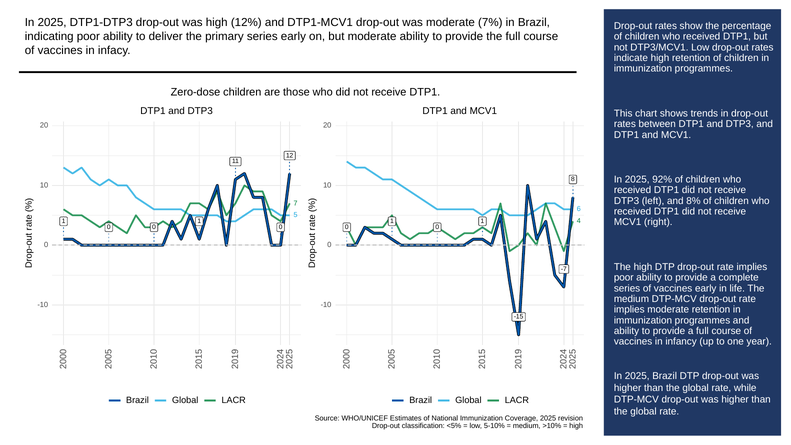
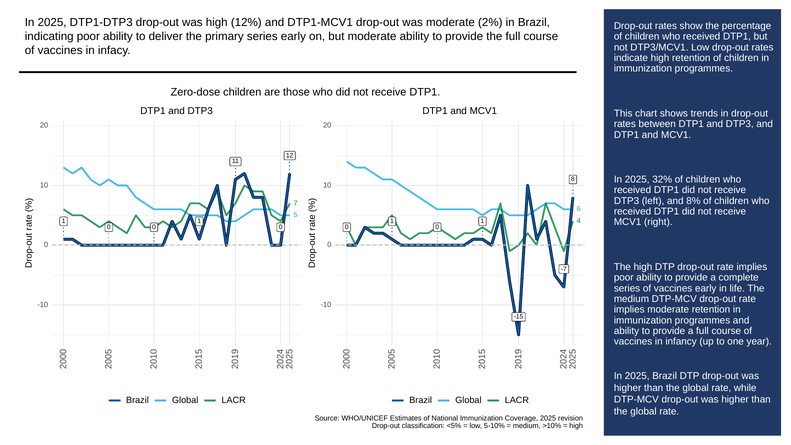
7%: 7% -> 2% (490, 23)
92%: 92% -> 32% (662, 179)
